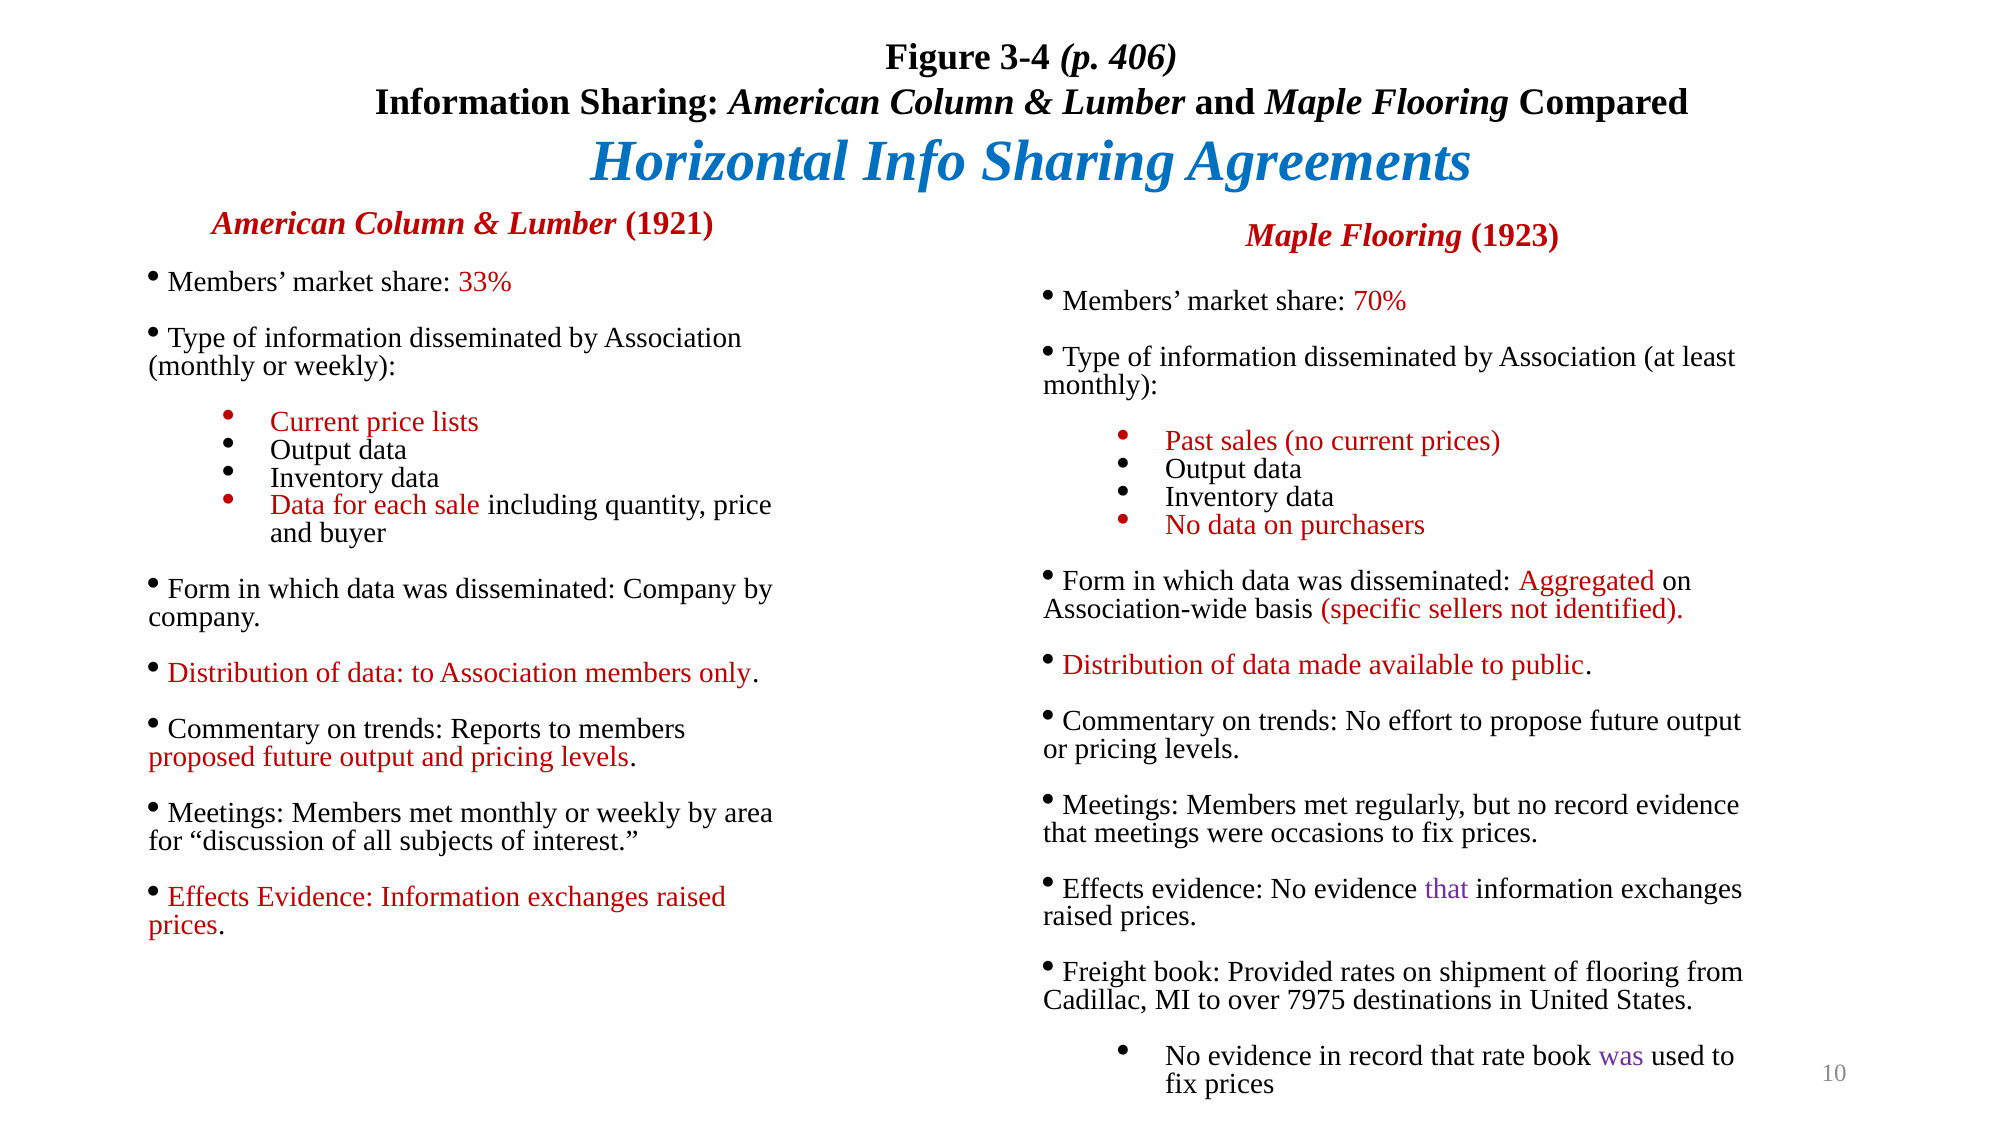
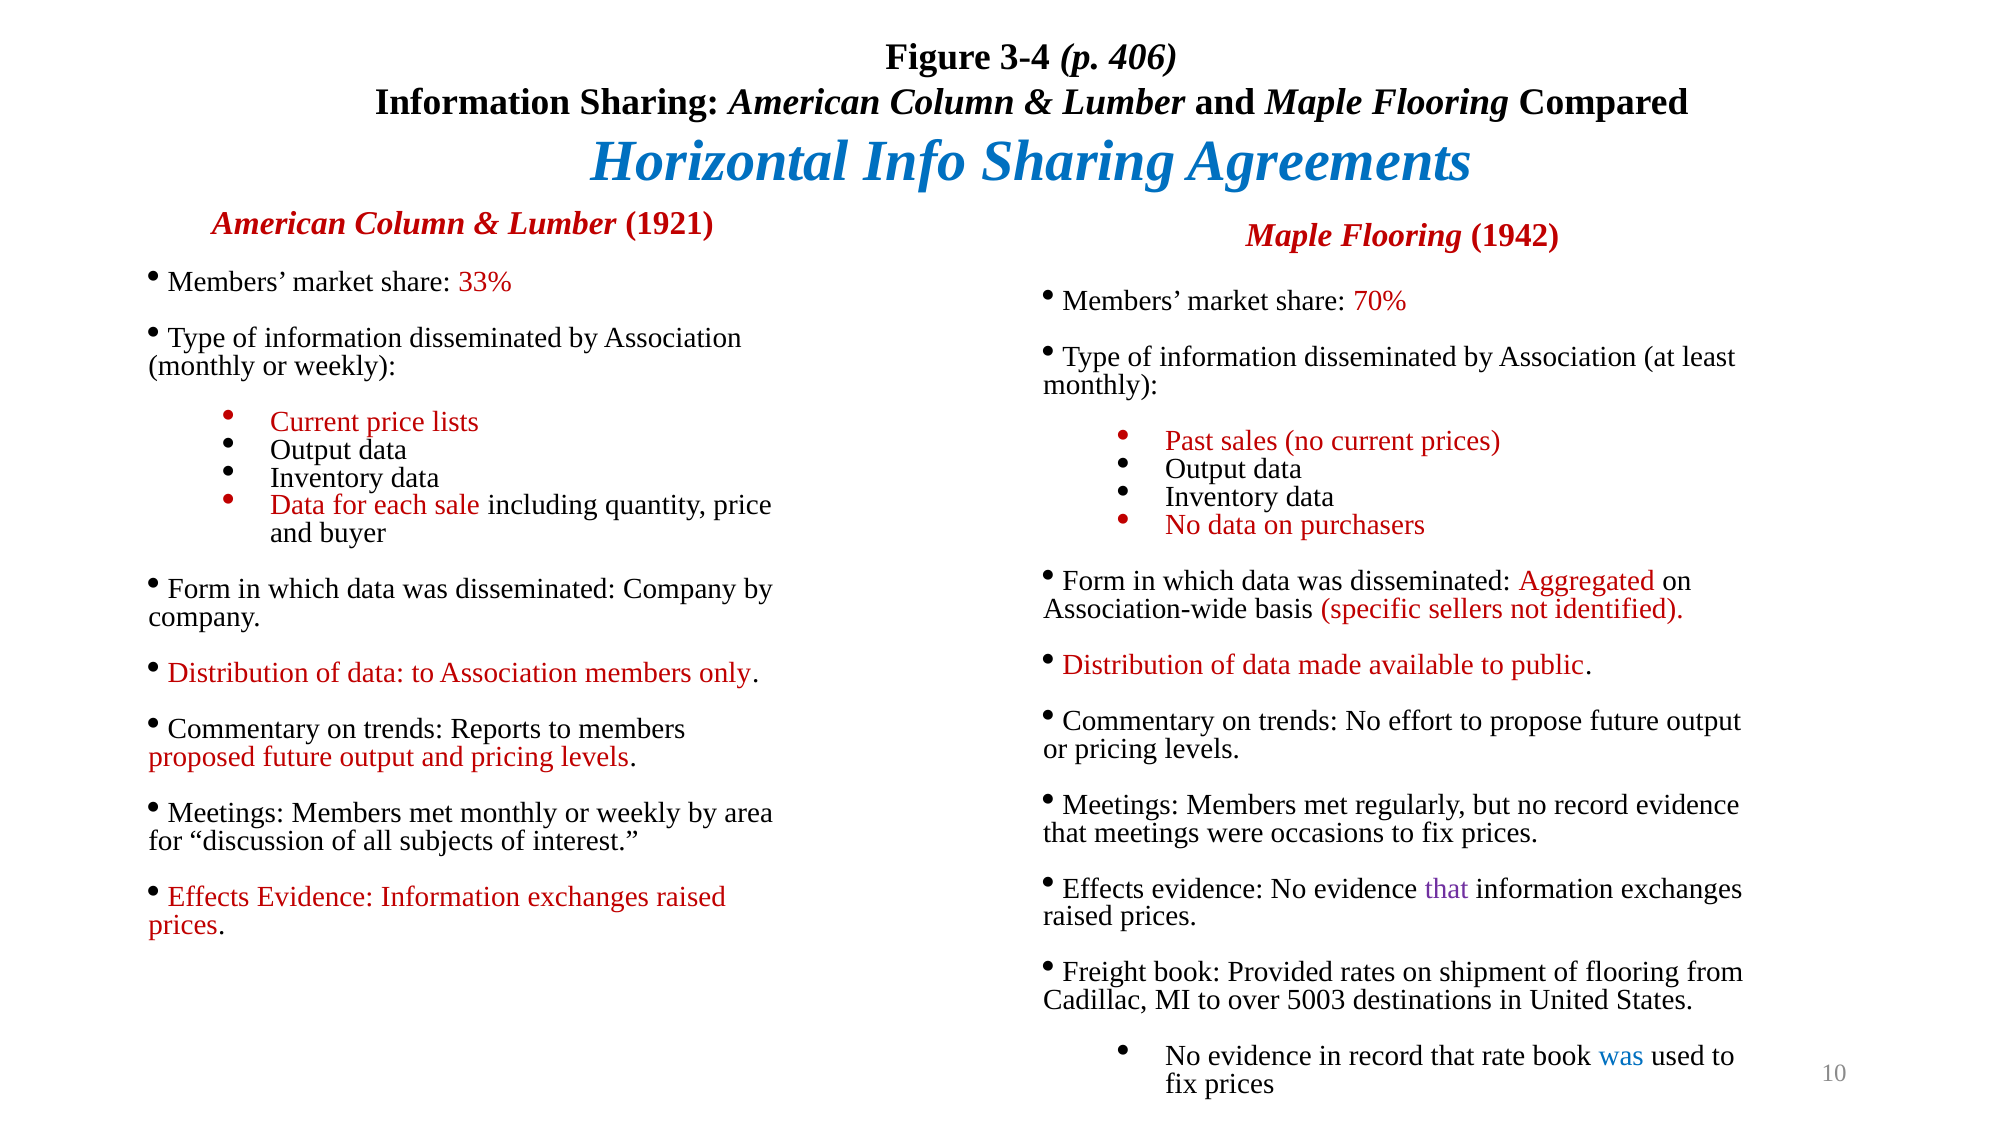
1923: 1923 -> 1942 (1515, 236)
7975: 7975 -> 5003 (1316, 1001)
was colour: purple -> blue (1621, 1057)
